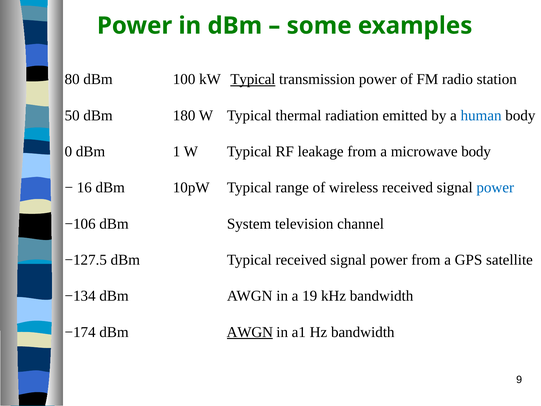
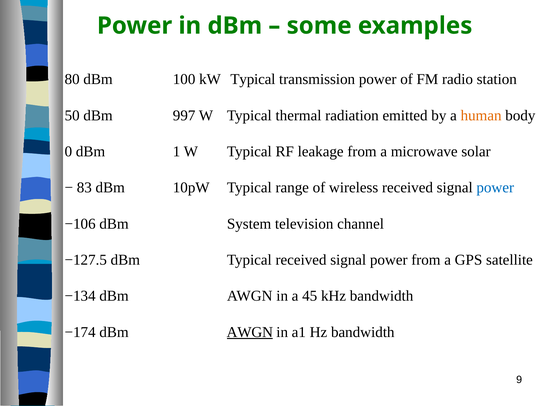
Typical underline: present -> none (253, 79)
180: 180 -> 997 (184, 115)
human colour: blue -> orange (481, 115)
microwave body: body -> solar (476, 151)
16: 16 -> 83 (84, 188)
19: 19 -> 45 (310, 296)
